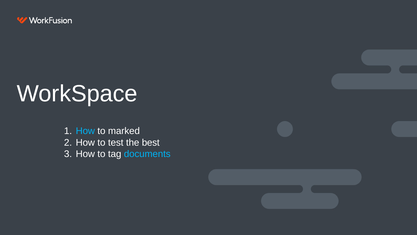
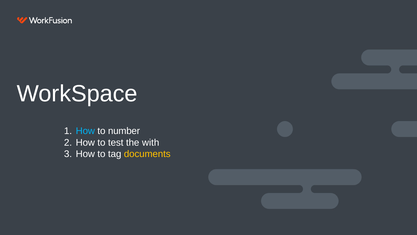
marked: marked -> number (124, 131)
best: best -> with (151, 142)
documents colour: light blue -> yellow (147, 154)
